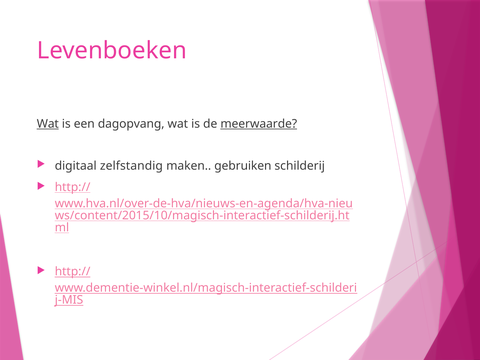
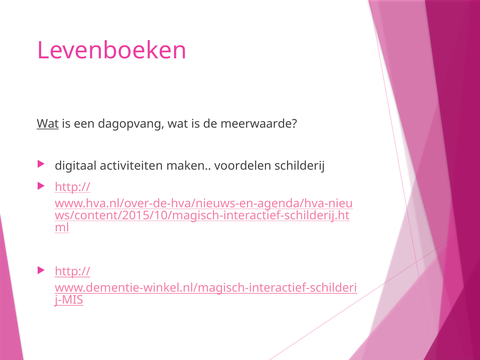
meerwaarde underline: present -> none (259, 124)
zelfstandig: zelfstandig -> activiteiten (131, 166)
gebruiken: gebruiken -> voordelen (243, 166)
